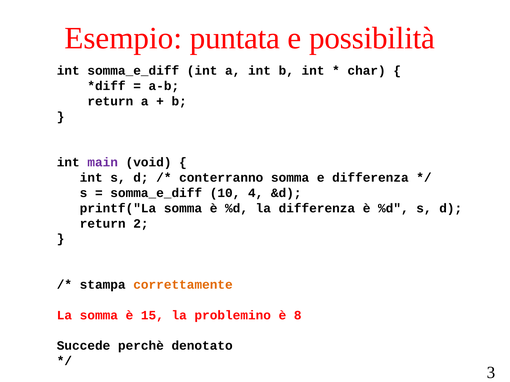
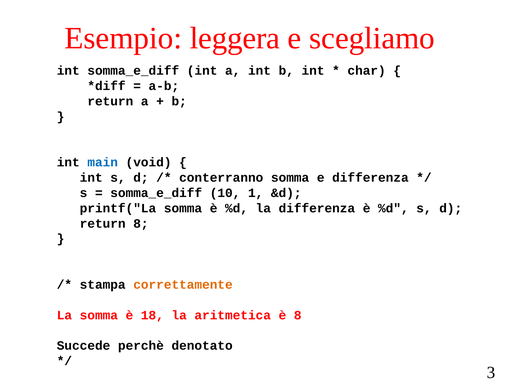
puntata: puntata -> leggera (235, 38)
possibilità: possibilità -> scegliamo (372, 38)
main colour: purple -> blue (103, 163)
10 4: 4 -> 1 (256, 193)
return 2: 2 -> 8 (141, 224)
15: 15 -> 18 (152, 316)
problemino: problemino -> aritmetica (233, 316)
